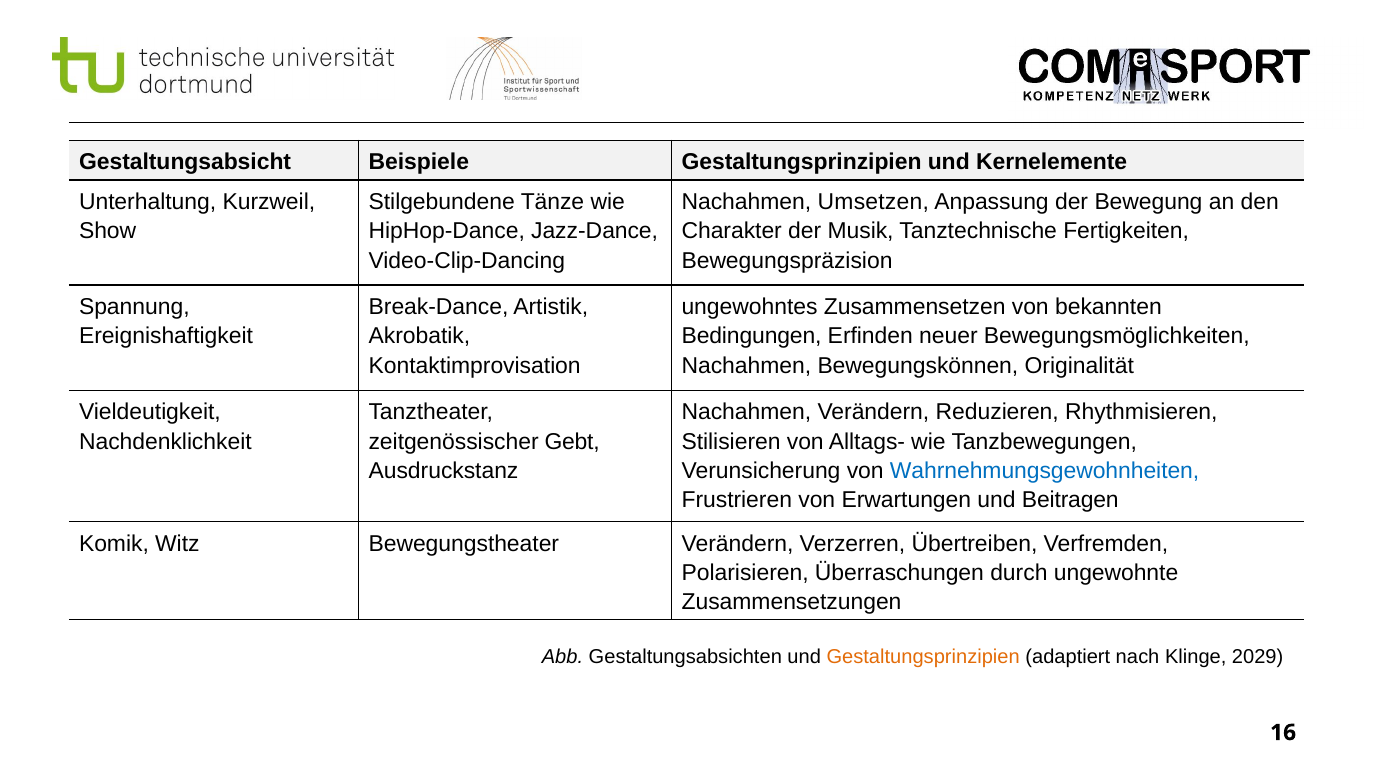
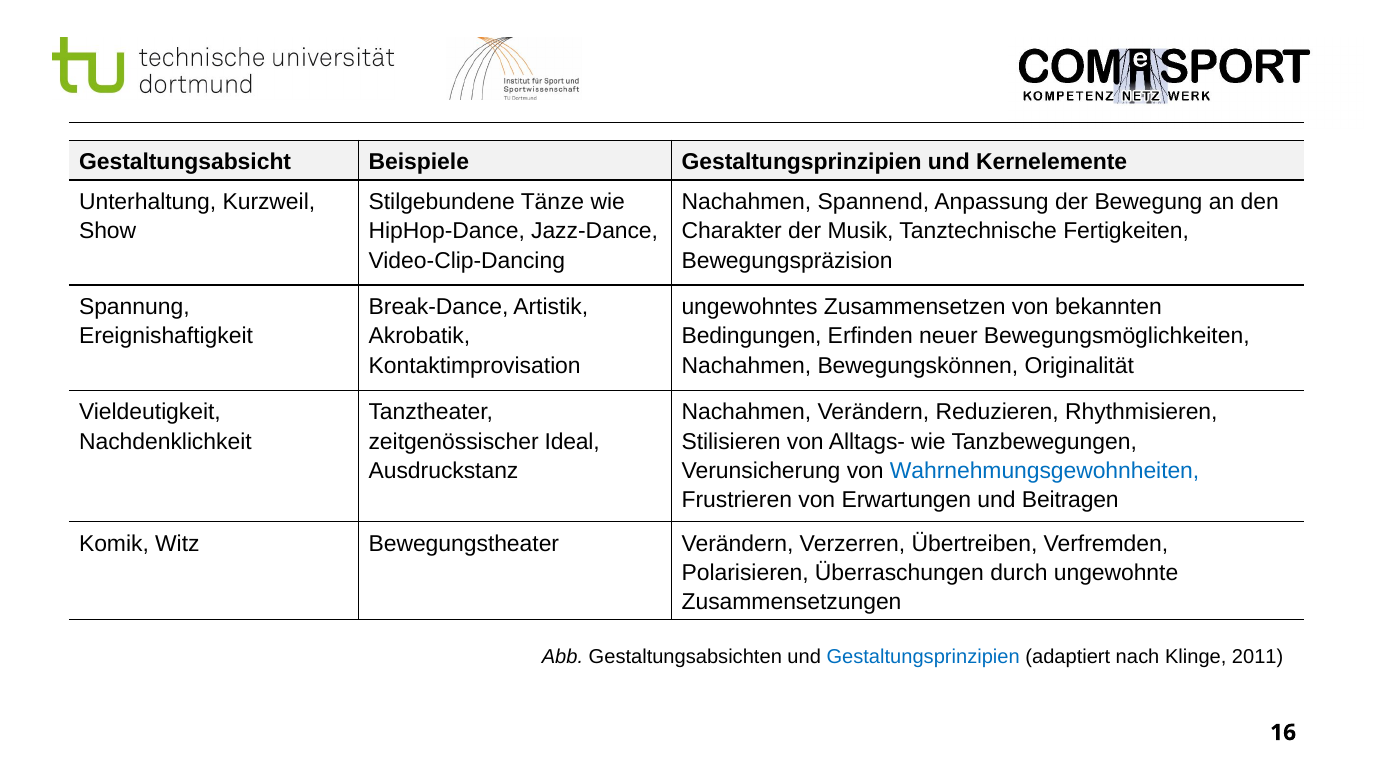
Umsetzen: Umsetzen -> Spannend (873, 202)
Gebt: Gebt -> Ideal (572, 441)
Gestaltungsprinzipien colour: orange -> blue (923, 657)
2029: 2029 -> 2011 (1258, 657)
